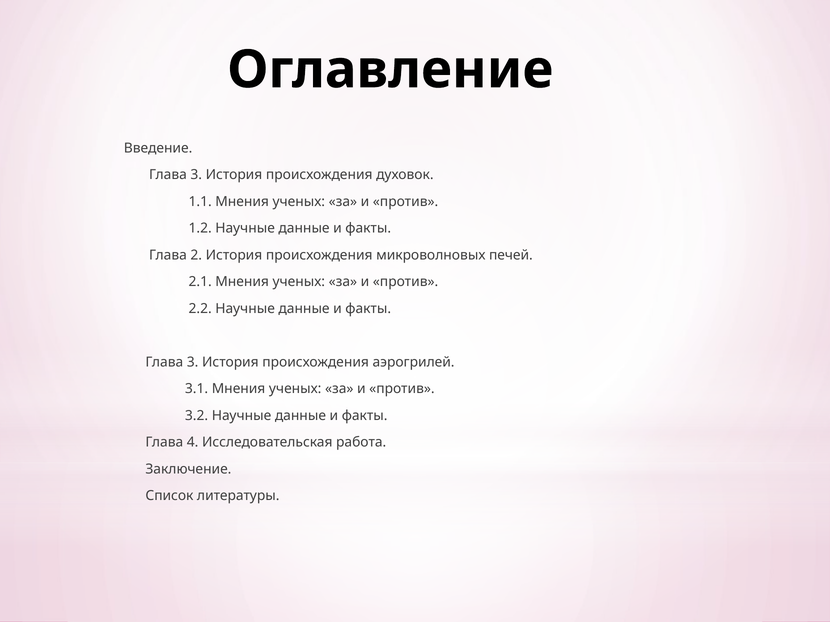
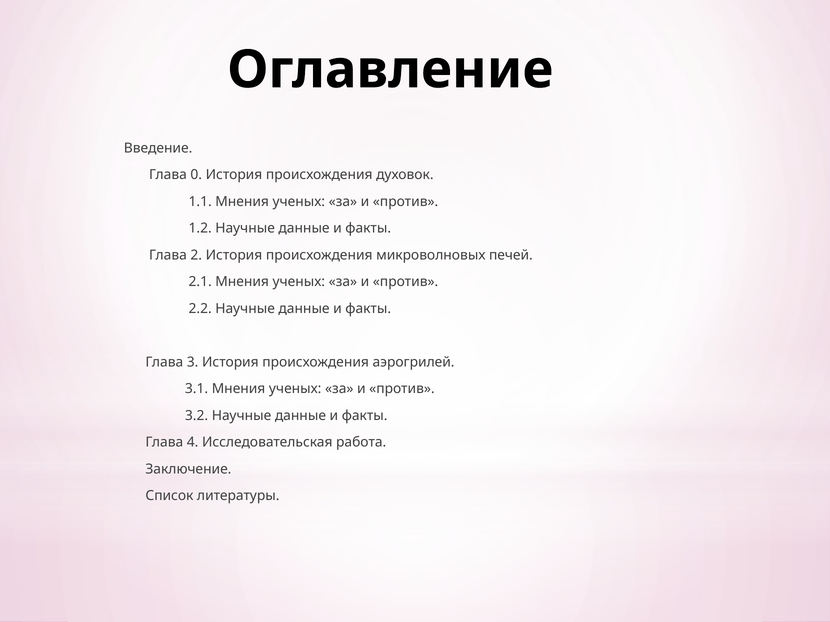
3: 3 -> 0 (196, 175)
